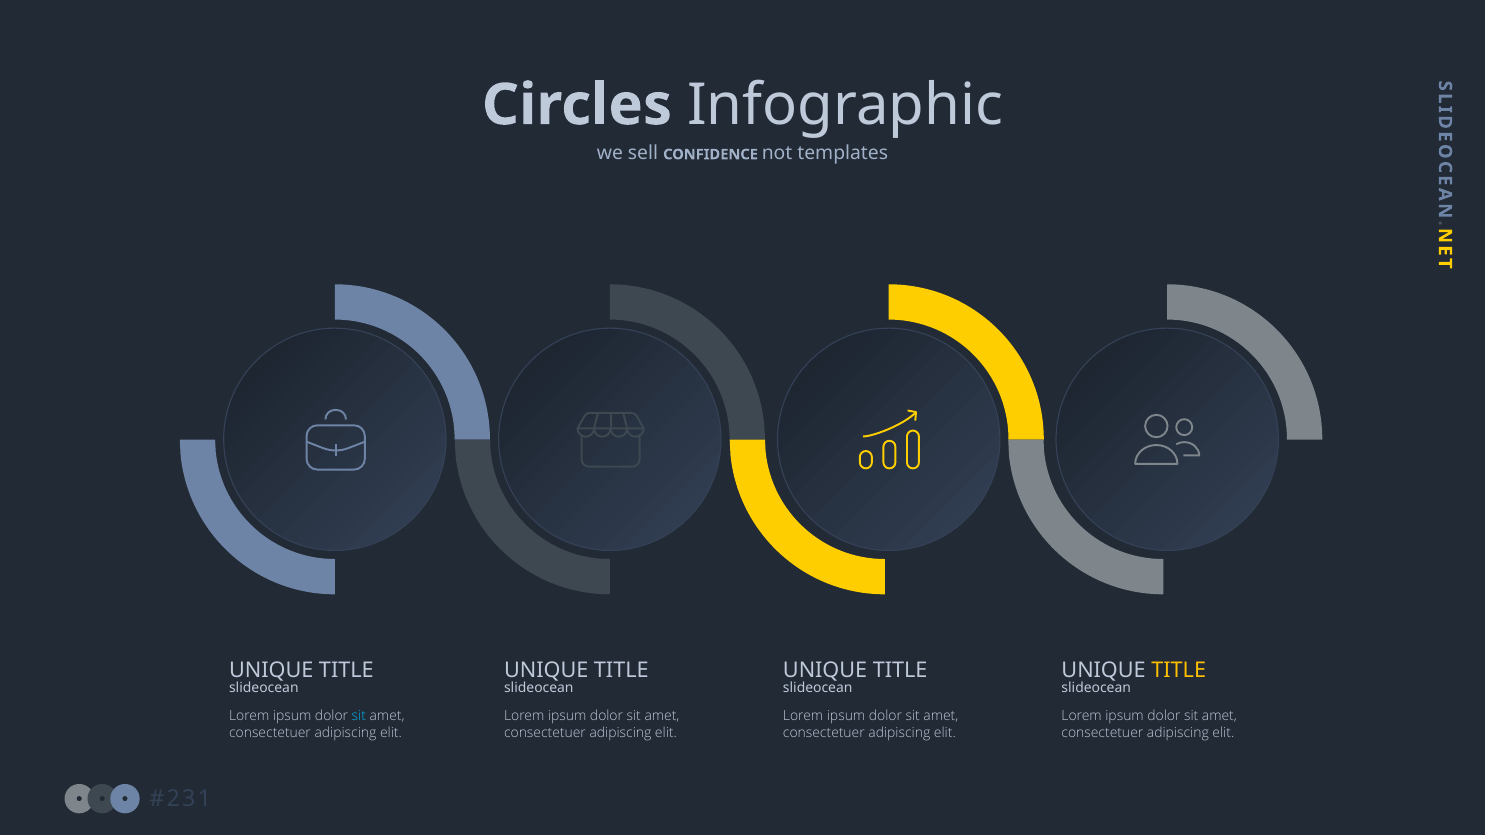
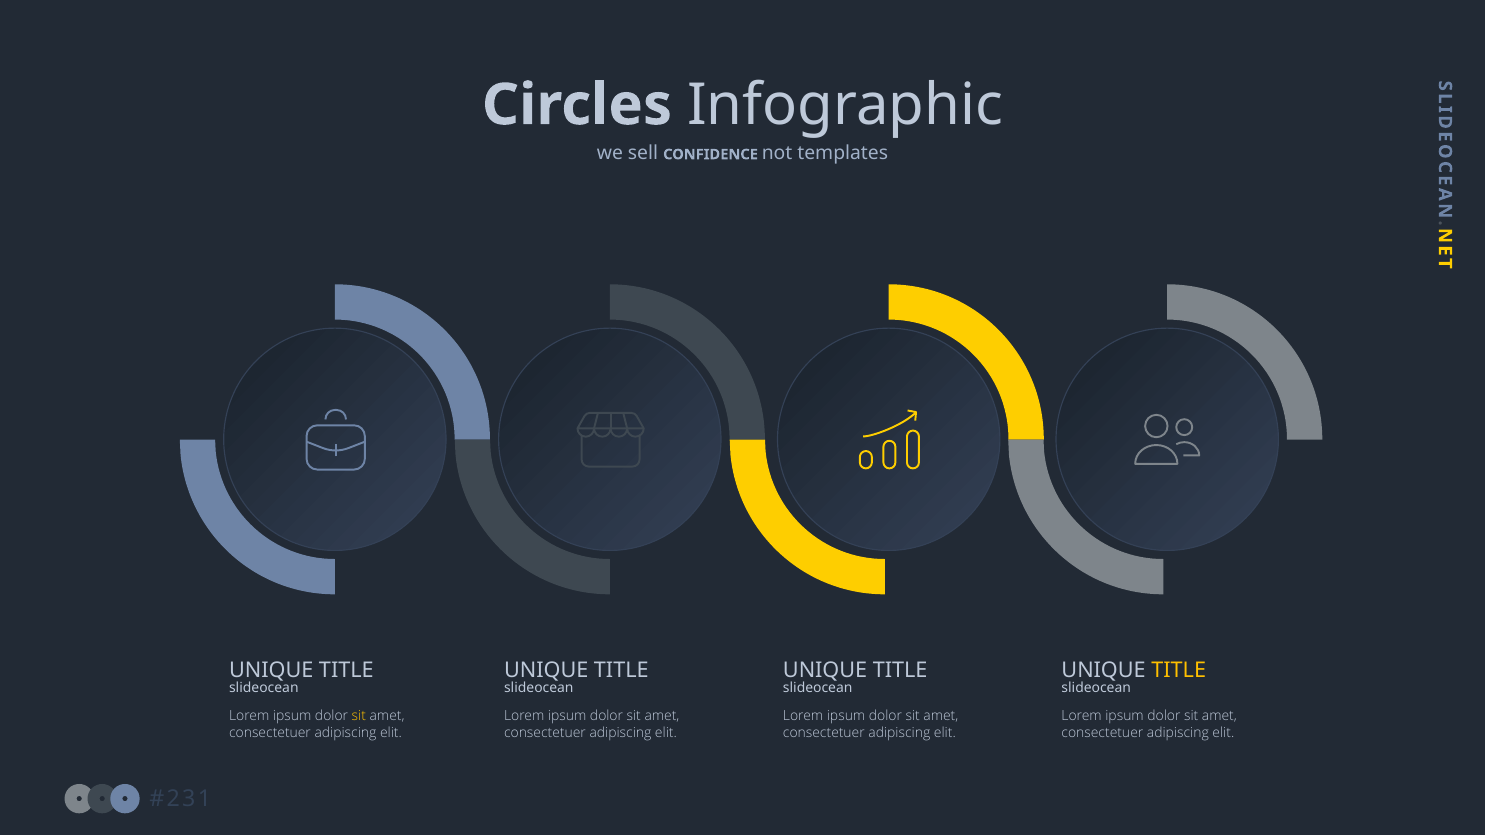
sit colour: light blue -> yellow (359, 716)
